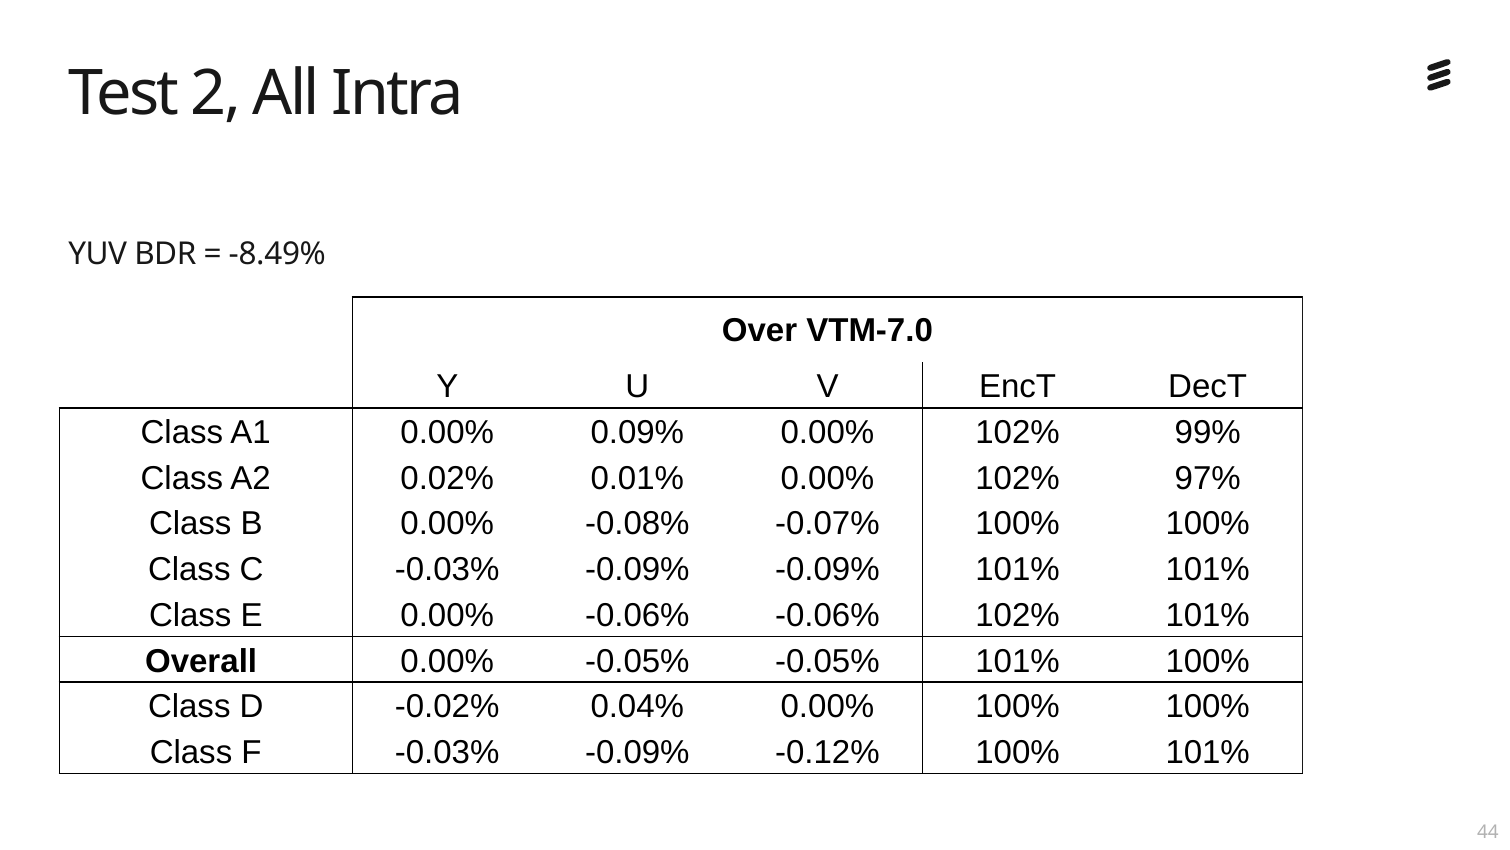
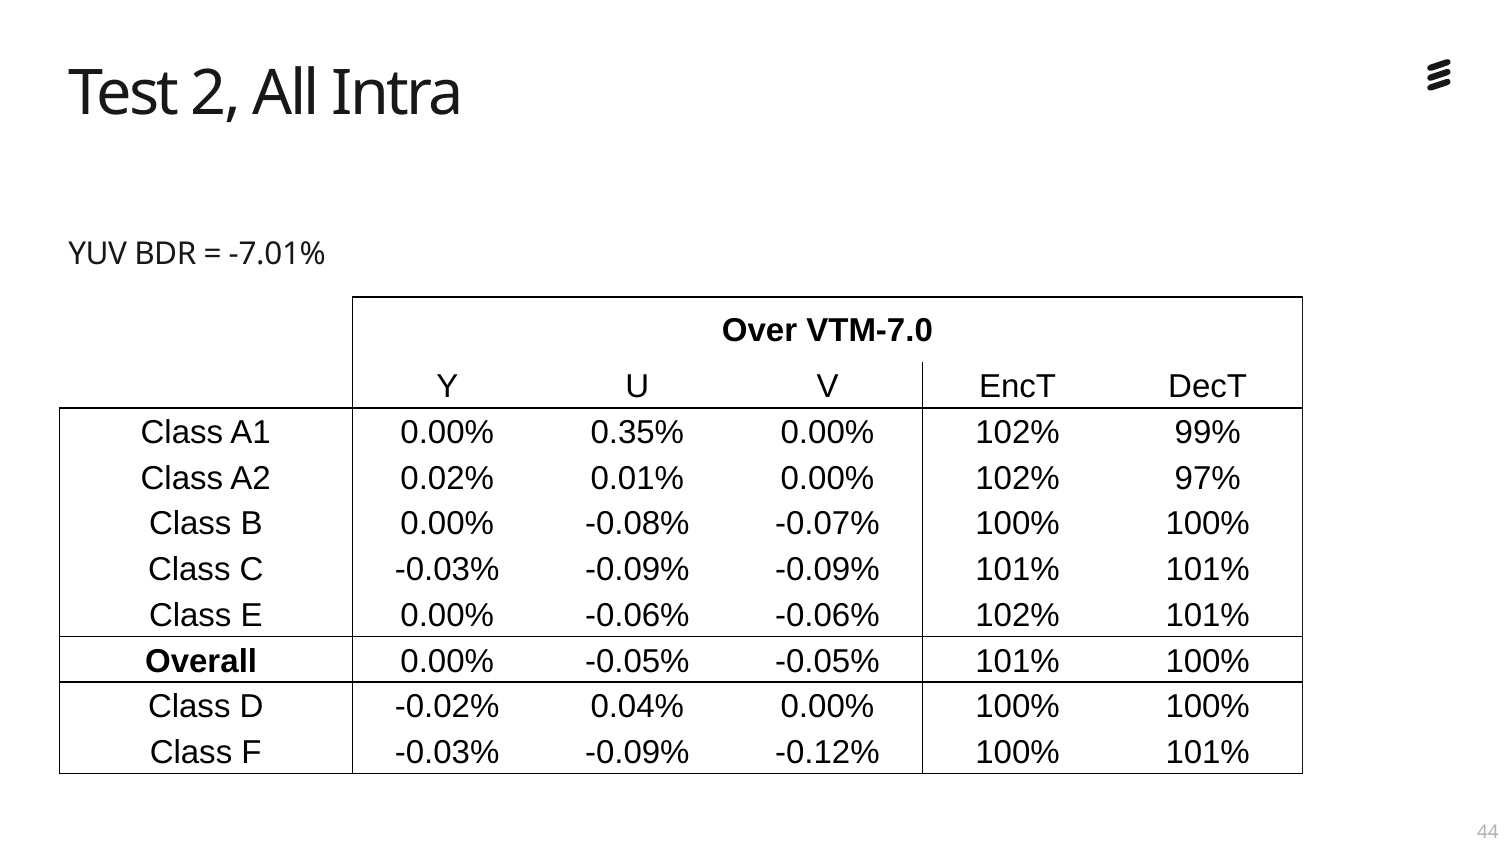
-8.49%: -8.49% -> -7.01% (277, 254)
0.09%: 0.09% -> 0.35% (637, 432)
